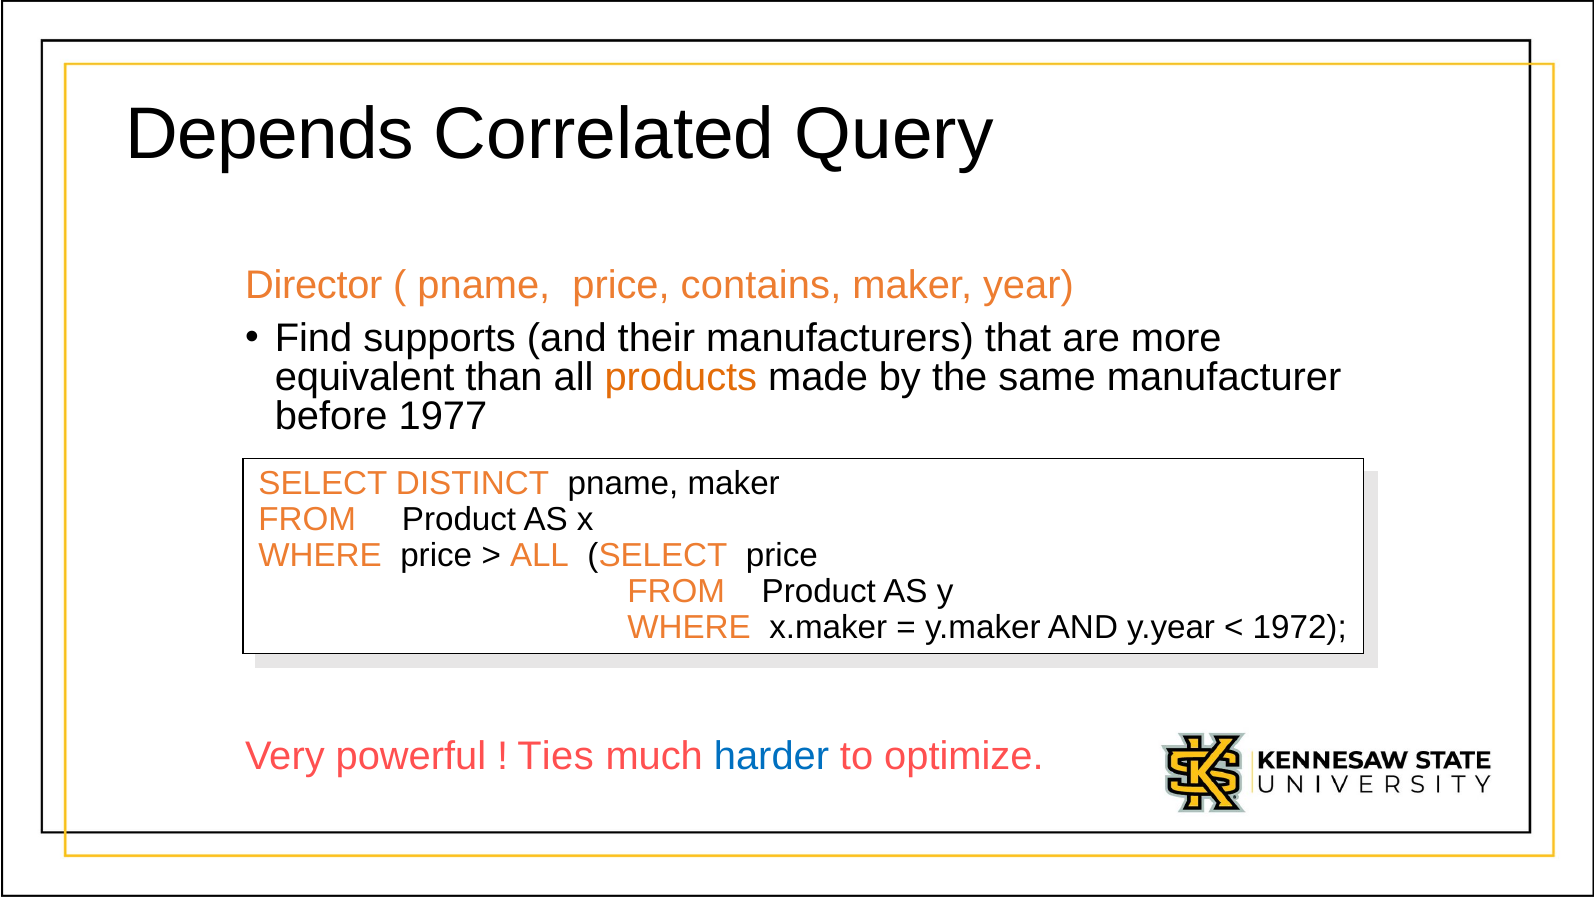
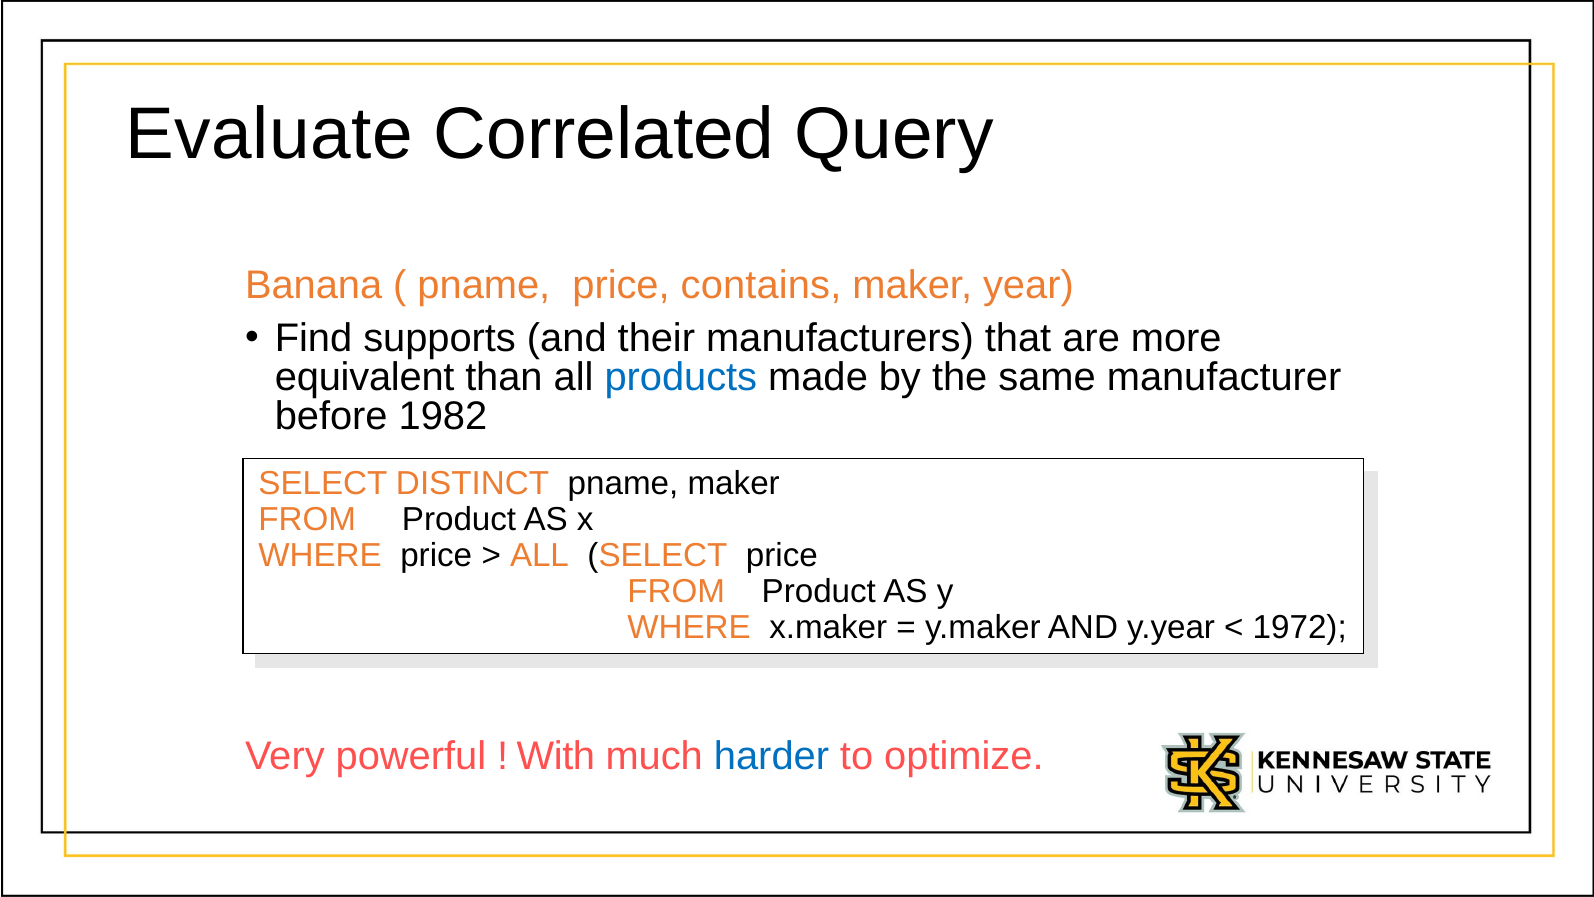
Depends: Depends -> Evaluate (269, 134)
Director: Director -> Banana (314, 285)
products colour: orange -> blue (681, 377)
1977: 1977 -> 1982 (443, 416)
Ties: Ties -> With (556, 756)
